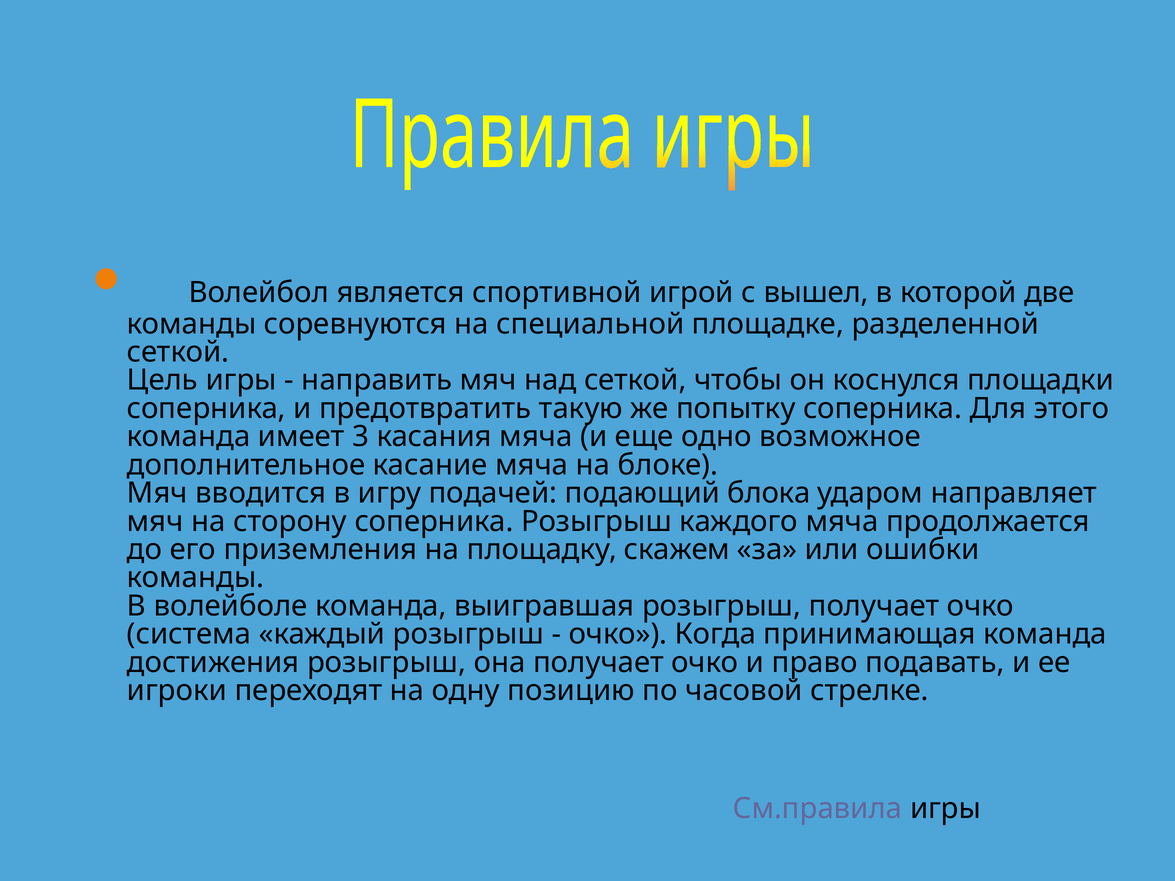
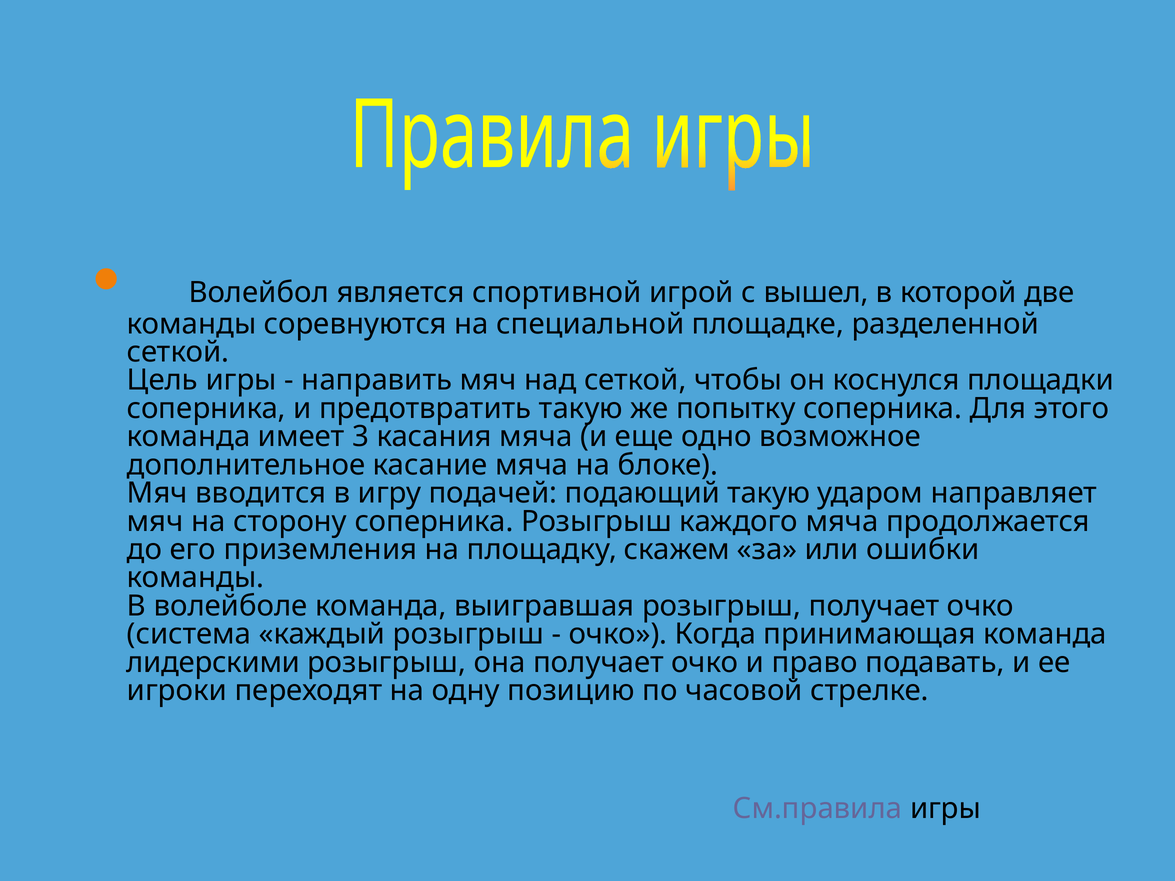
подающий блока: блока -> такую (769, 493)
достижения: достижения -> лидерскими (213, 663)
